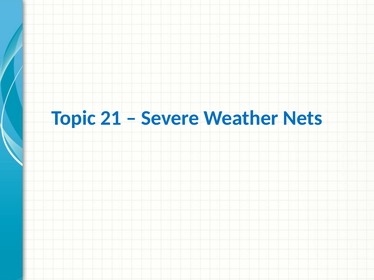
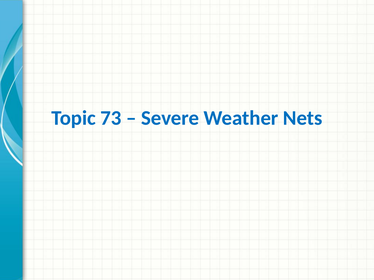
21: 21 -> 73 (111, 118)
